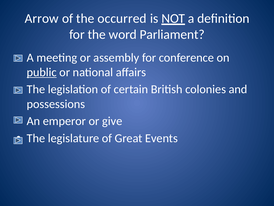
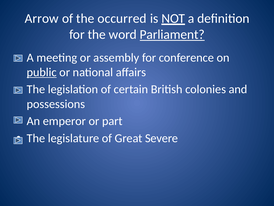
Parliament underline: none -> present (172, 35)
give: give -> part (112, 121)
Events: Events -> Severe (162, 138)
